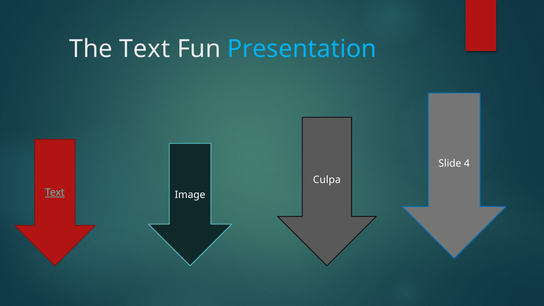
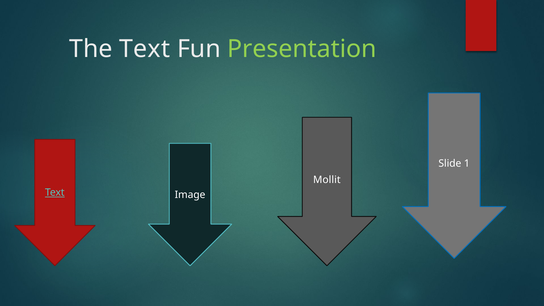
Presentation colour: light blue -> light green (302, 49)
4: 4 -> 1 (467, 163)
Culpa: Culpa -> Mollit (327, 180)
